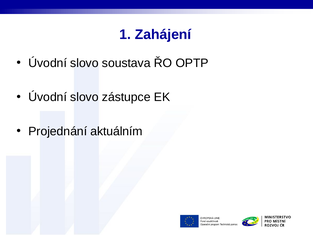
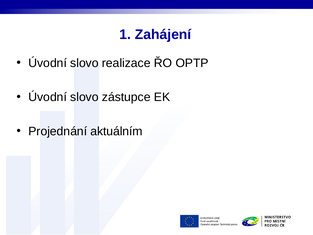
soustava: soustava -> realizace (126, 63)
